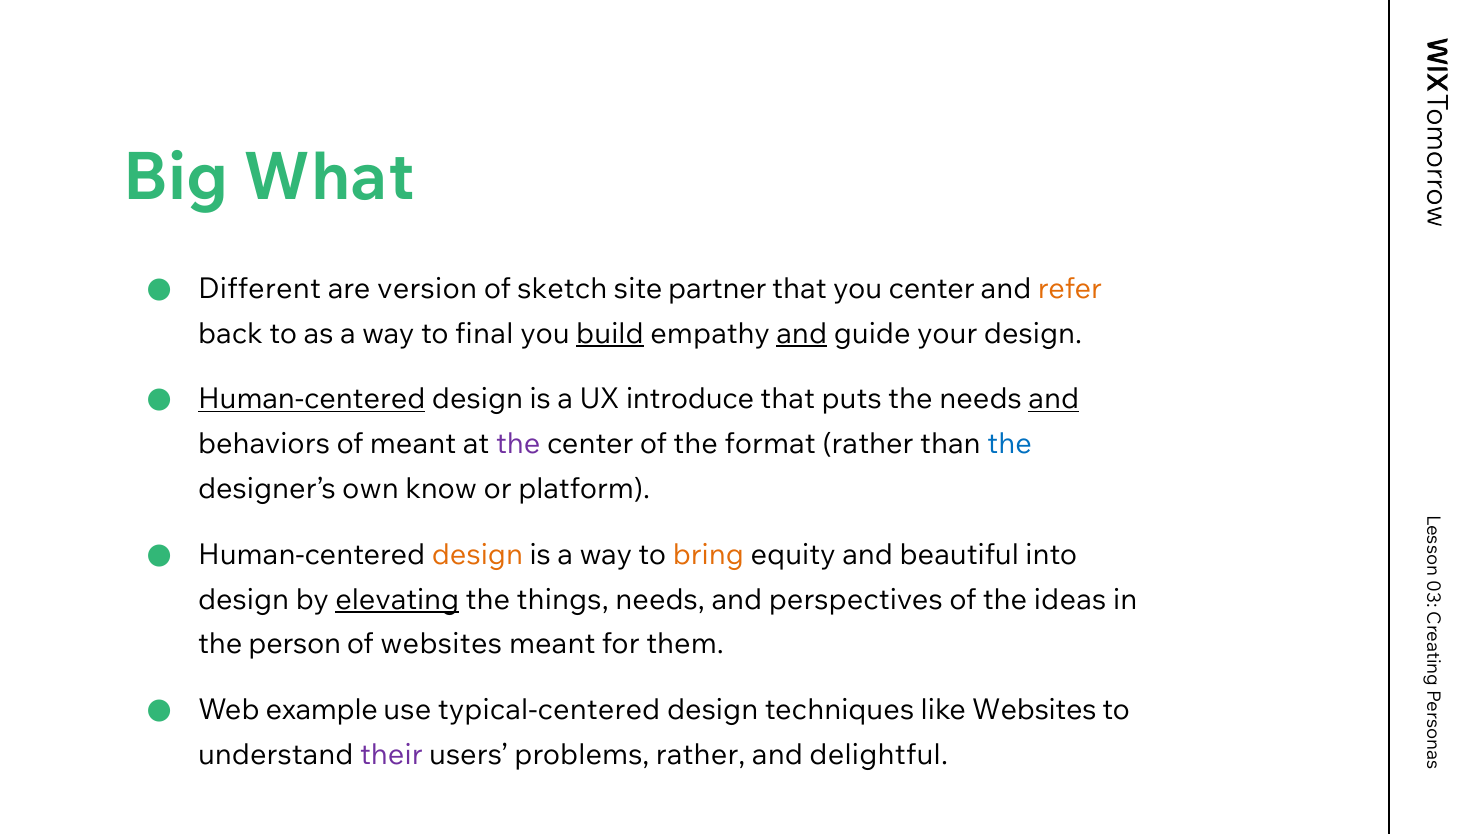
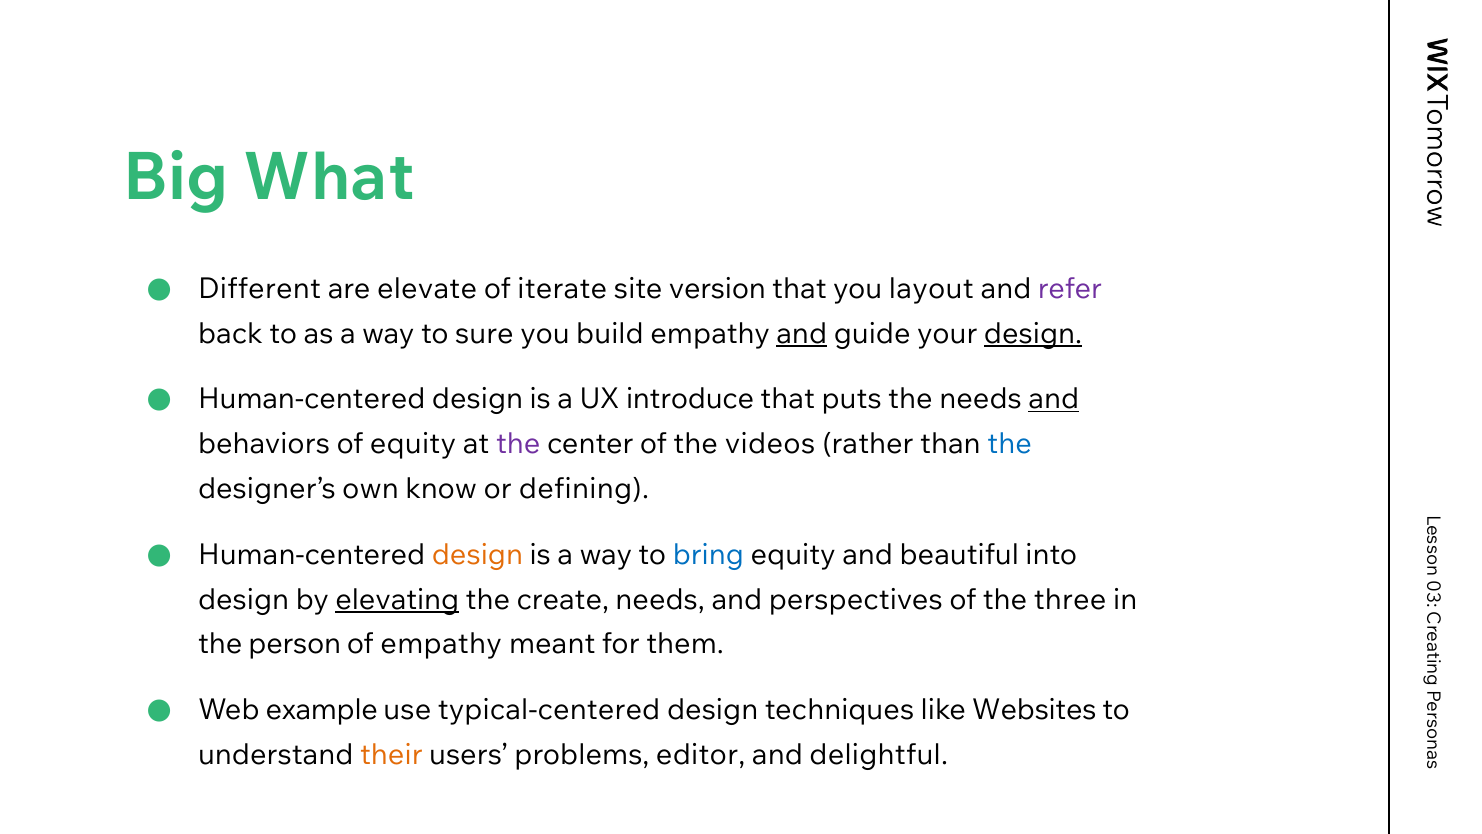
version: version -> elevate (427, 289)
sketch: sketch -> iterate (562, 289)
partner: partner -> version (717, 289)
you center: center -> layout (931, 289)
refer colour: orange -> purple (1070, 289)
final: final -> sure (484, 333)
build underline: present -> none (610, 333)
design underline: none -> present (1033, 333)
Human-centered underline: present -> none (312, 399)
of meant: meant -> equity (413, 444)
format: format -> videos (770, 444)
platform: platform -> defining (584, 489)
bring colour: orange -> blue (708, 554)
things: things -> create (563, 599)
ideas: ideas -> three (1070, 599)
of websites: websites -> empathy (441, 644)
their colour: purple -> orange (391, 755)
problems rather: rather -> editor (701, 755)
